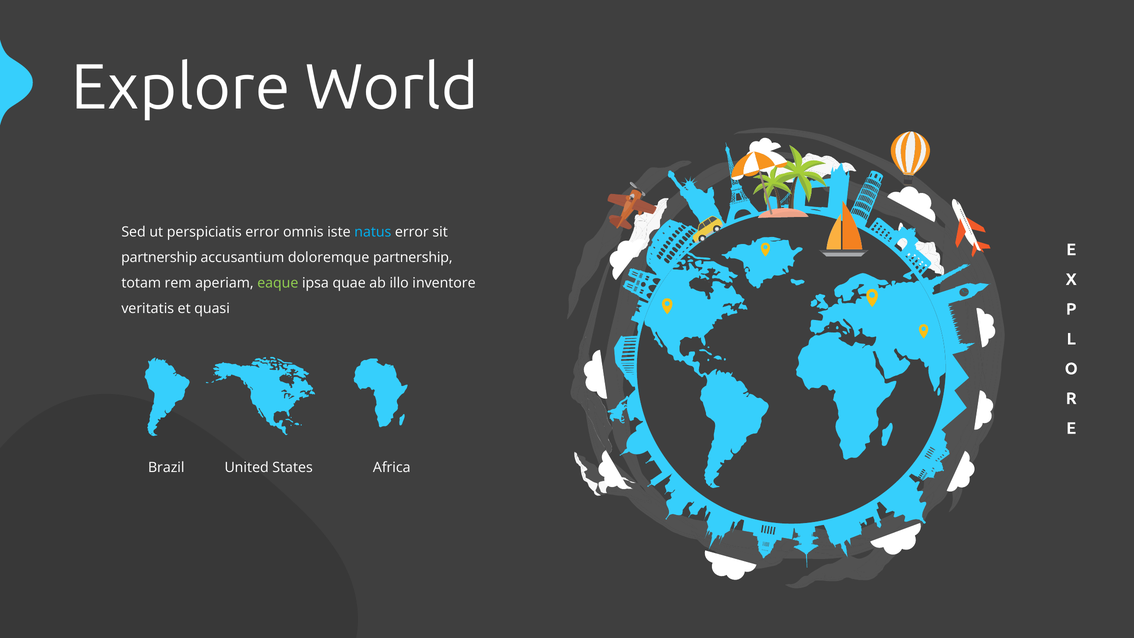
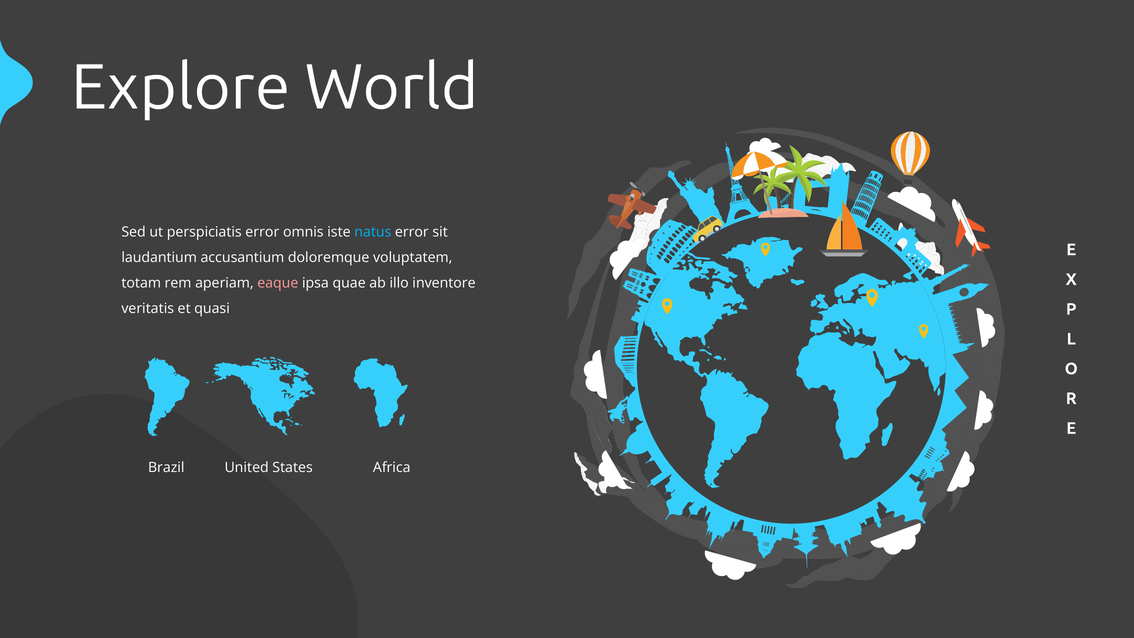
partnership: partnership -> laudantium (159, 257)
doloremque partnership: partnership -> voluptatem (413, 257)
eaque colour: light green -> pink (278, 283)
